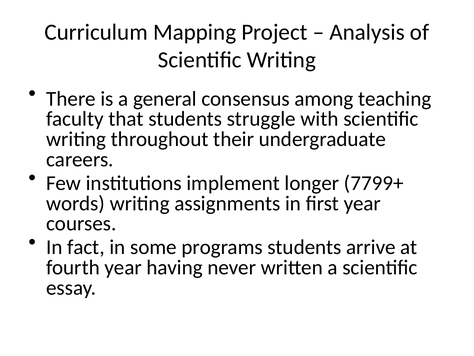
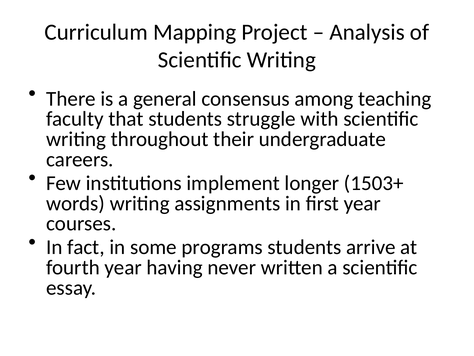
7799+: 7799+ -> 1503+ (374, 183)
